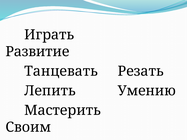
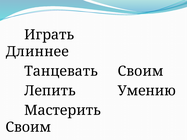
Развитие: Развитие -> Длиннее (37, 52)
Танцевать Резать: Резать -> Своим (141, 71)
